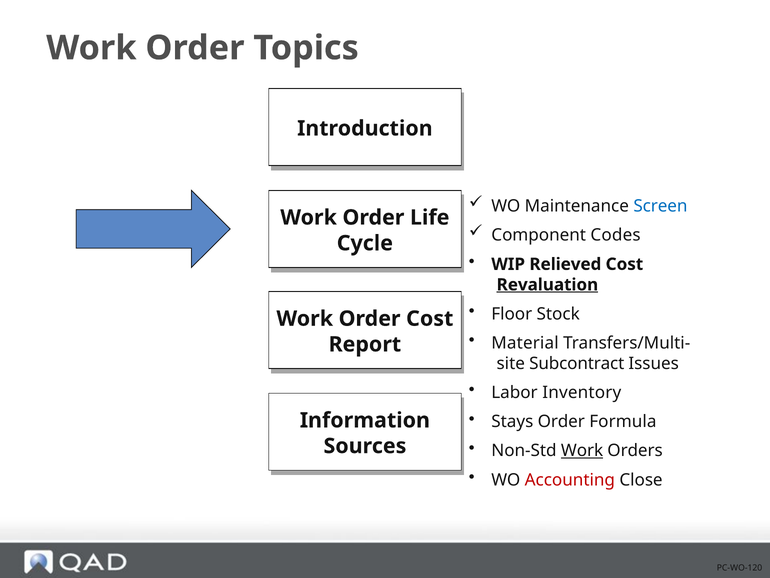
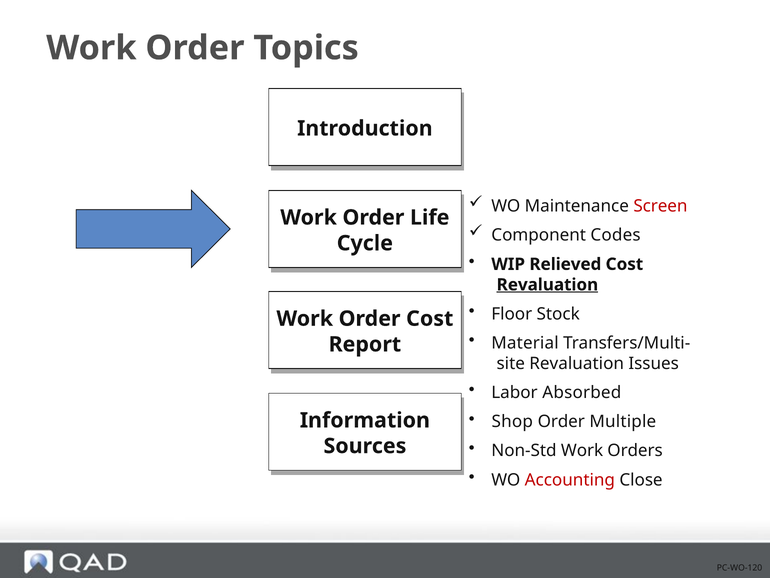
Screen colour: blue -> red (660, 206)
site Subcontract: Subcontract -> Revaluation (577, 363)
Inventory: Inventory -> Absorbed (582, 392)
Stays: Stays -> Shop (512, 421)
Formula: Formula -> Multiple (623, 421)
Work underline: present -> none (582, 450)
